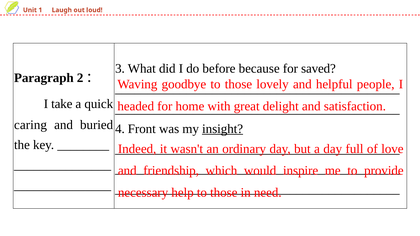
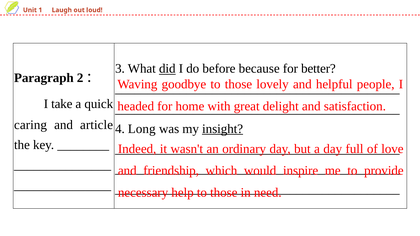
did underline: none -> present (167, 69)
saved: saved -> better (318, 69)
buried: buried -> article (97, 125)
Front: Front -> Long (142, 129)
